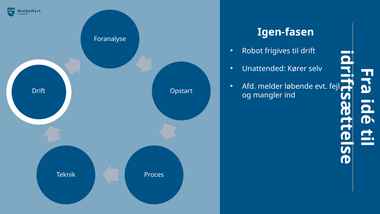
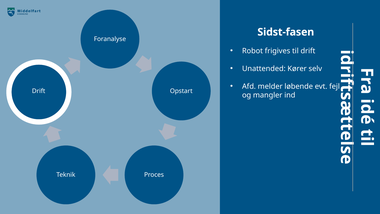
Igen-fasen: Igen-fasen -> Sidst-fasen (286, 32)
